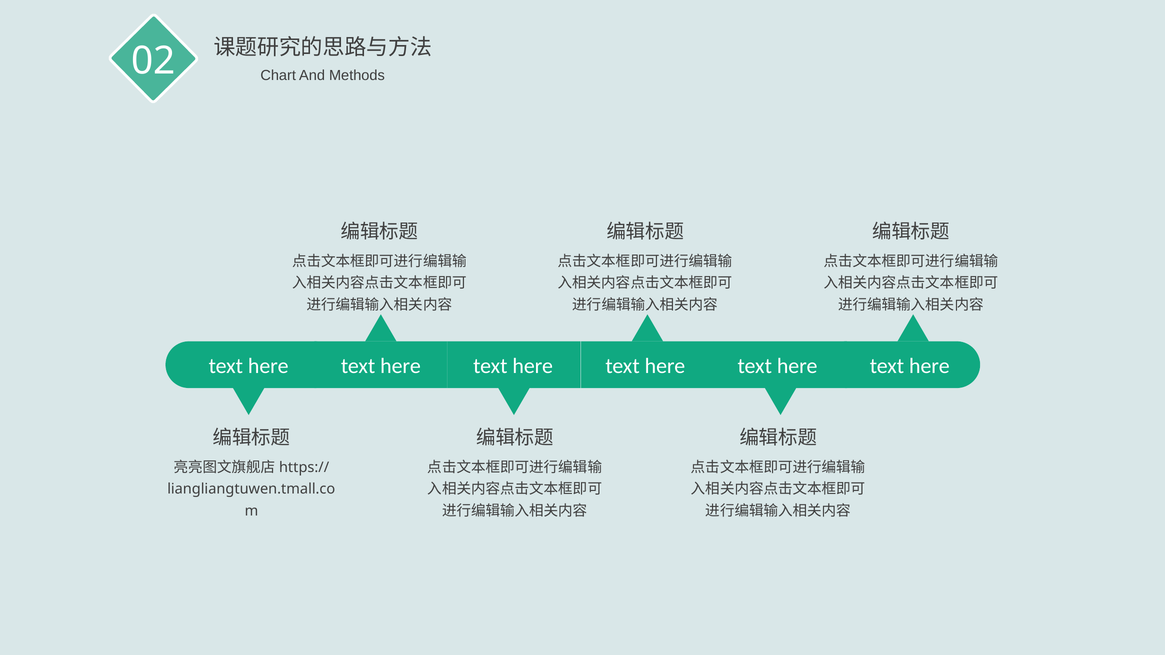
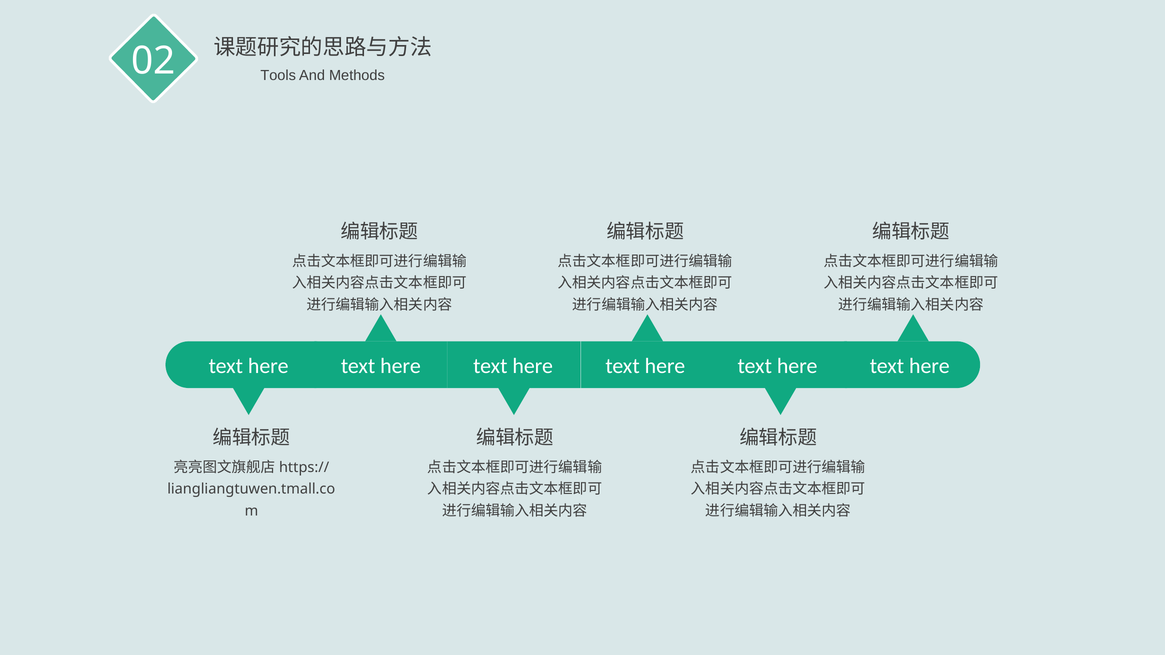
Chart: Chart -> Tools (278, 75)
